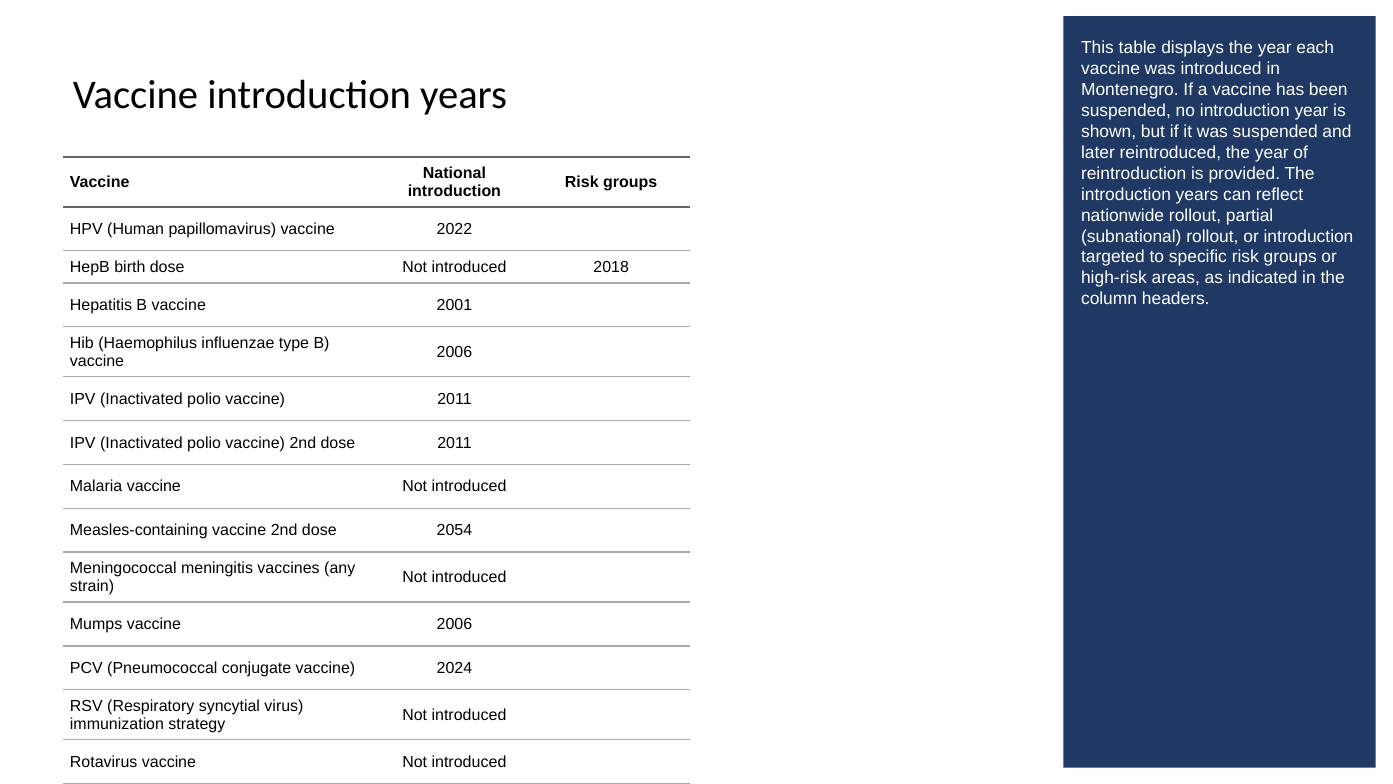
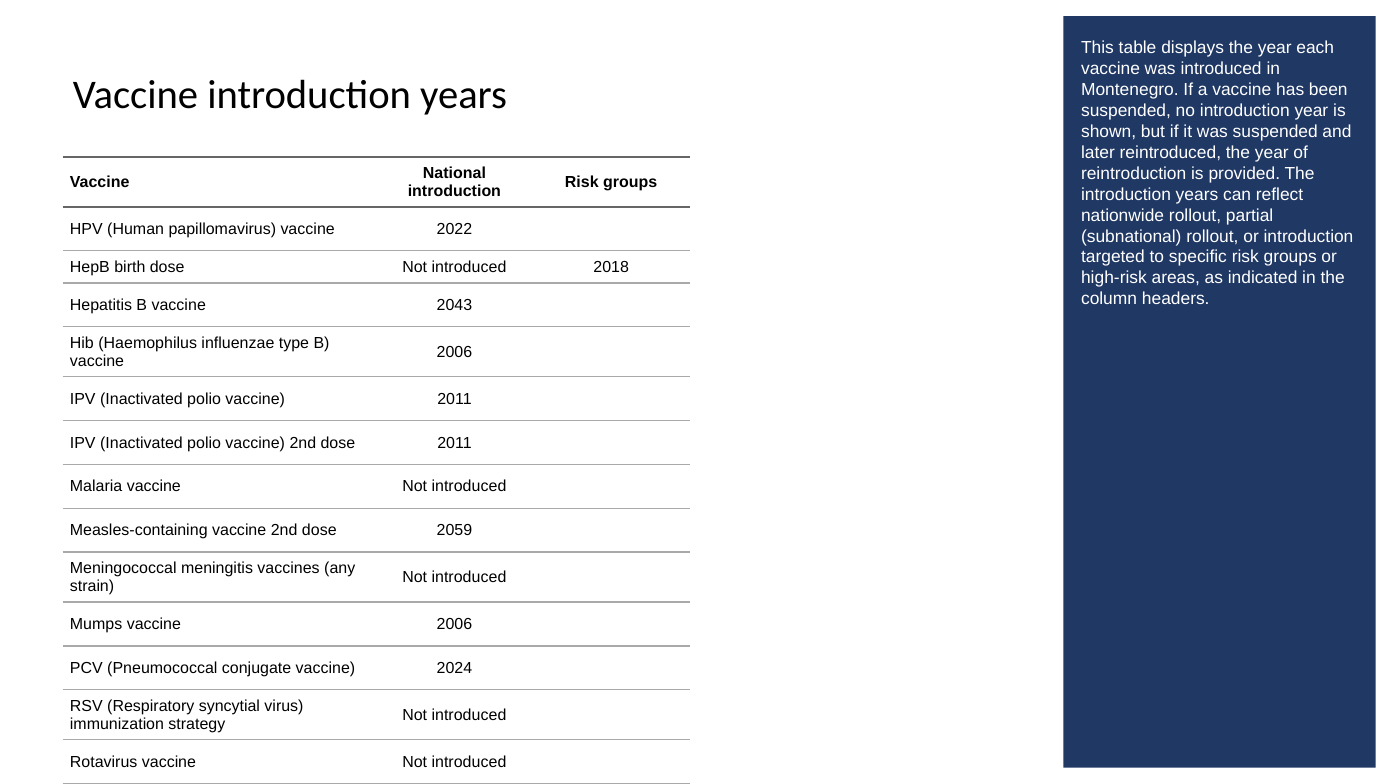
2001: 2001 -> 2043 (454, 305)
2054: 2054 -> 2059 (454, 530)
